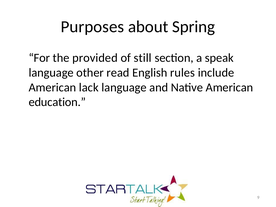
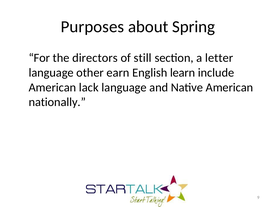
provided: provided -> directors (95, 58)
speak: speak -> letter (219, 58)
read: read -> earn (118, 73)
rules: rules -> learn (183, 73)
education: education -> nationally (57, 102)
